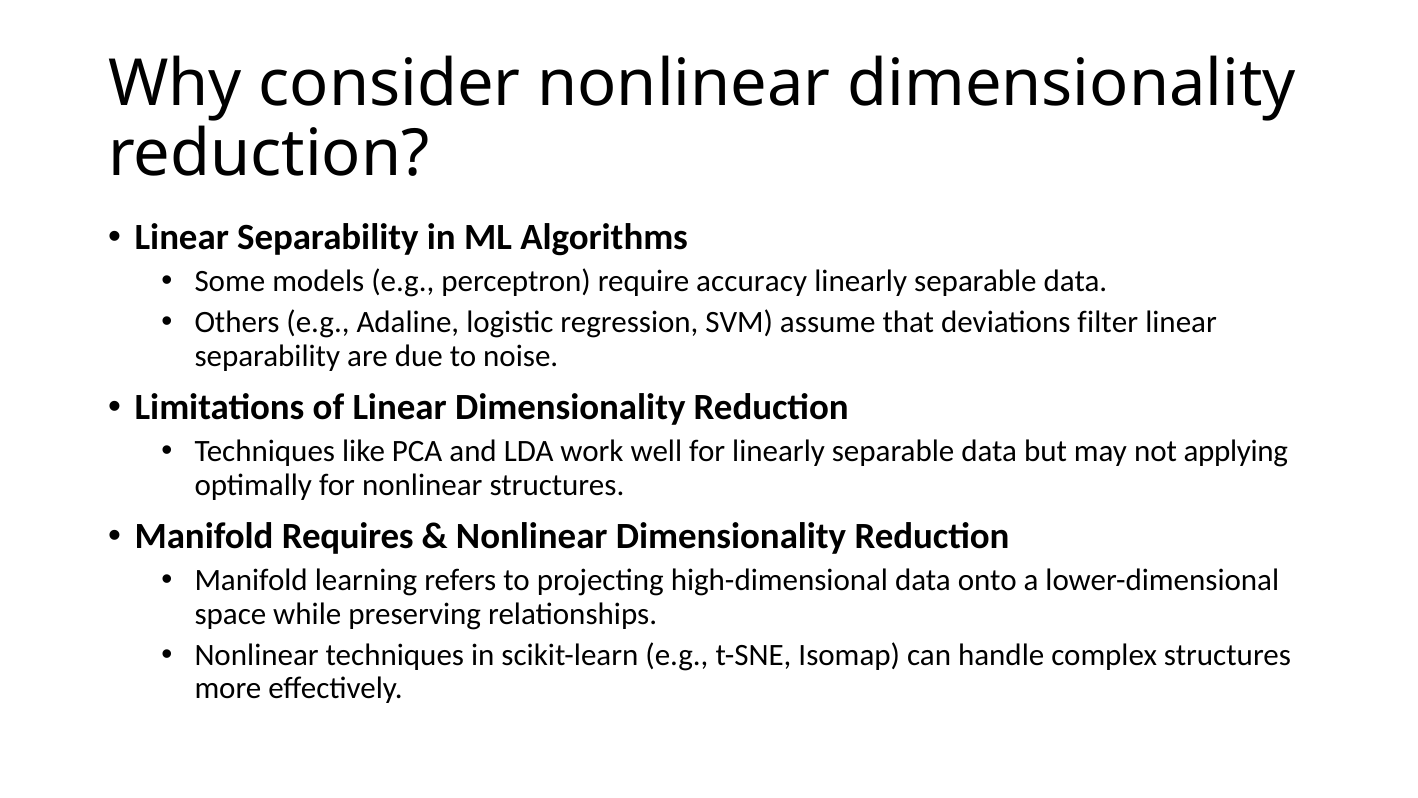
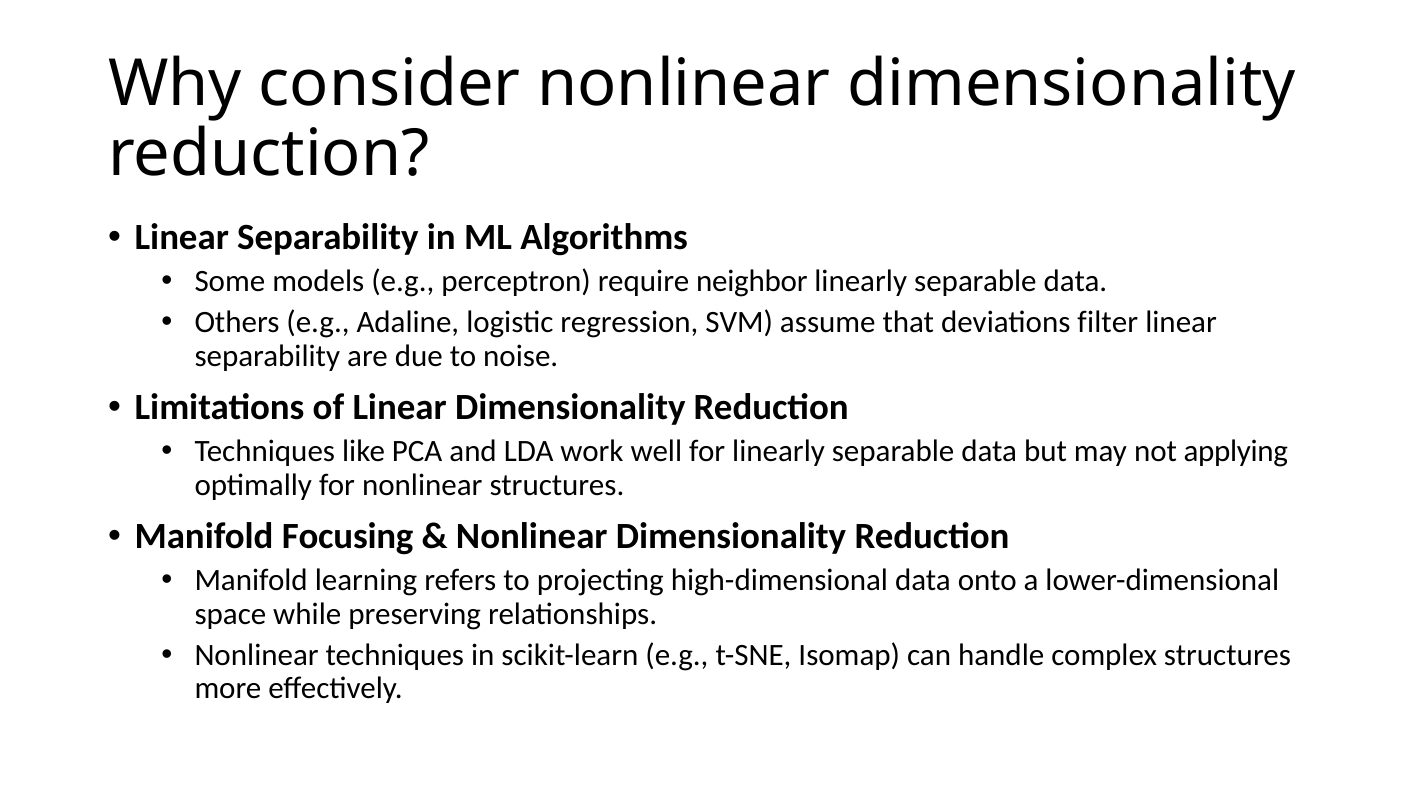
accuracy: accuracy -> neighbor (752, 281)
Requires: Requires -> Focusing (348, 536)
